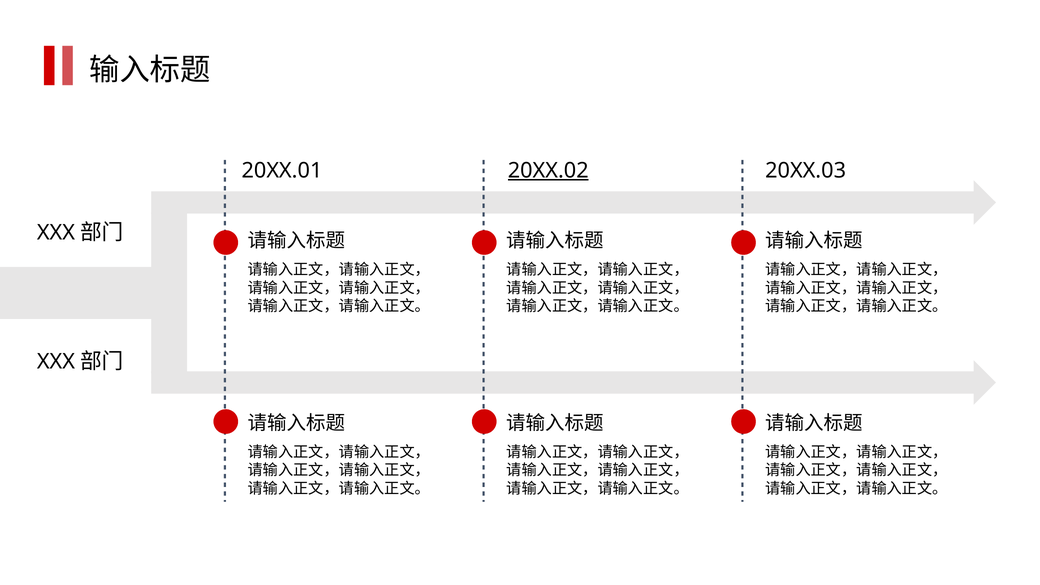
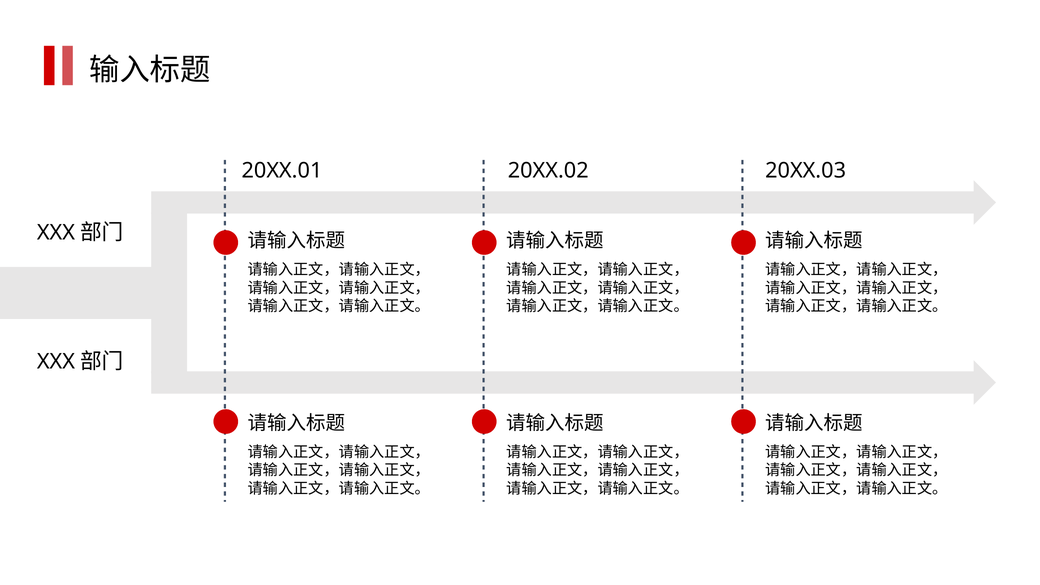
20XX.02 underline: present -> none (548, 170)
